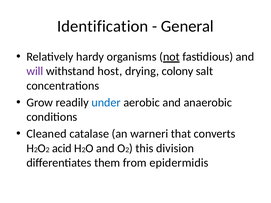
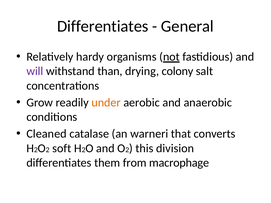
Identification: Identification -> Differentiates (103, 26)
host: host -> than (110, 71)
under colour: blue -> orange (106, 103)
acid: acid -> soft (62, 148)
epidermidis: epidermidis -> macrophage (179, 163)
